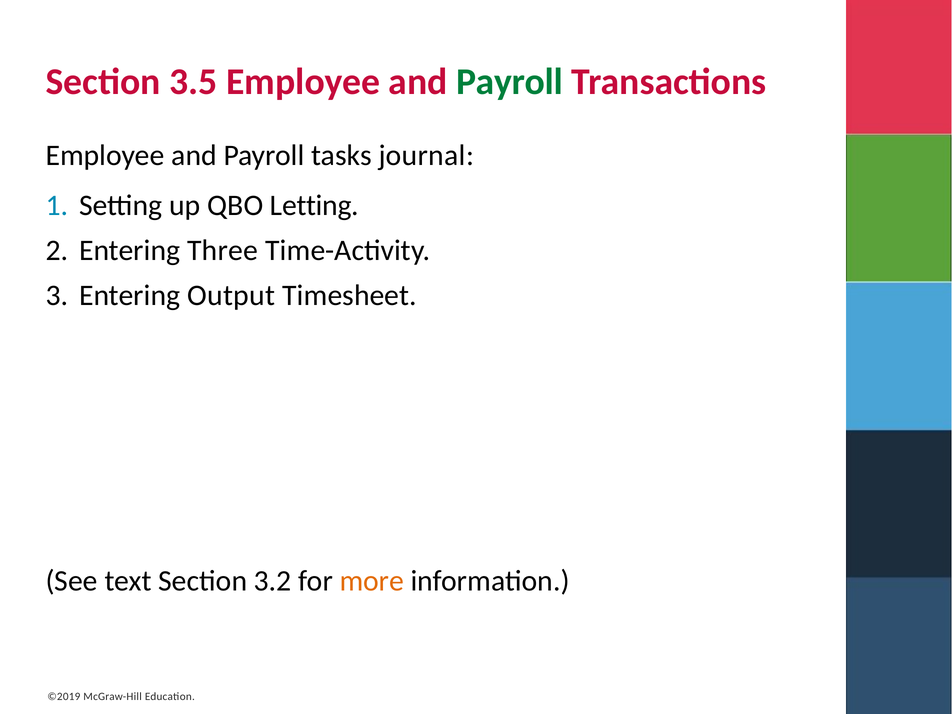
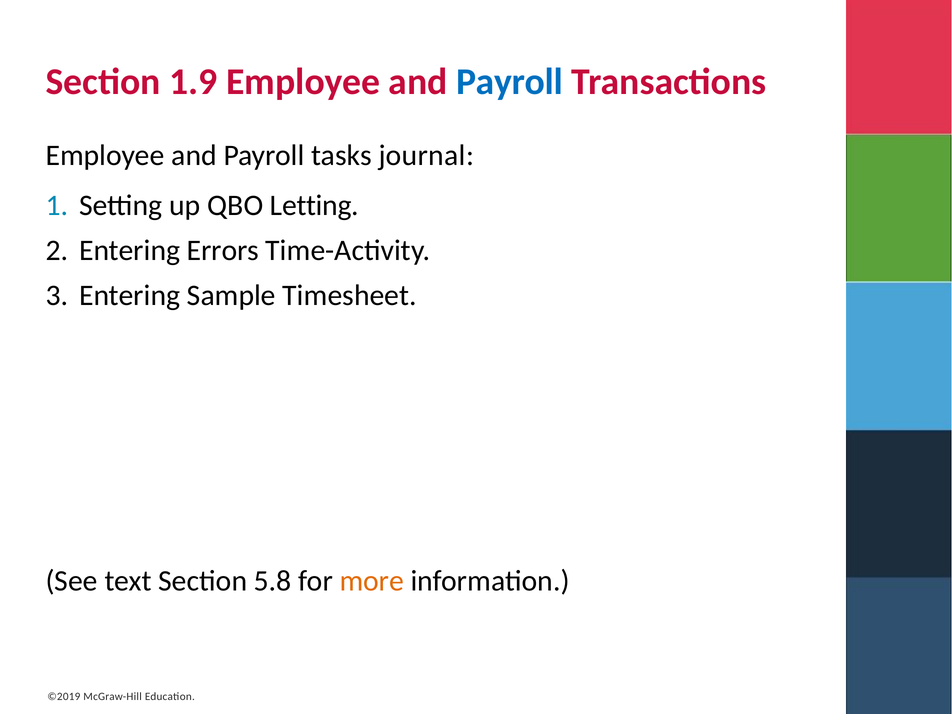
3.5: 3.5 -> 1.9 (193, 82)
Payroll colour: green -> blue (510, 82)
Three: Three -> Errors (223, 250)
Output: Output -> Sample (231, 295)
3.2: 3.2 -> 5.8 (273, 581)
